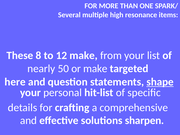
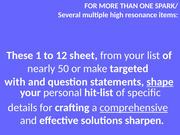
8: 8 -> 1 (38, 55)
12 make: make -> sheet (84, 55)
here: here -> with (15, 82)
comprehensive underline: none -> present (134, 108)
